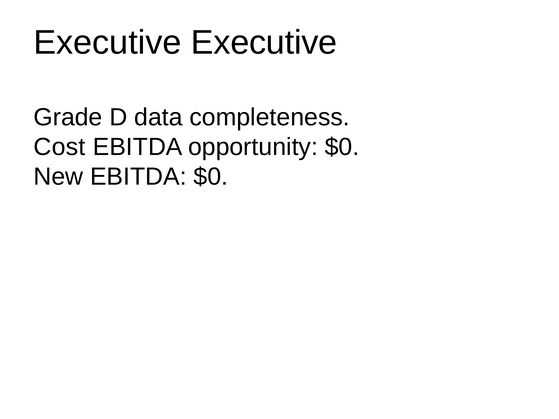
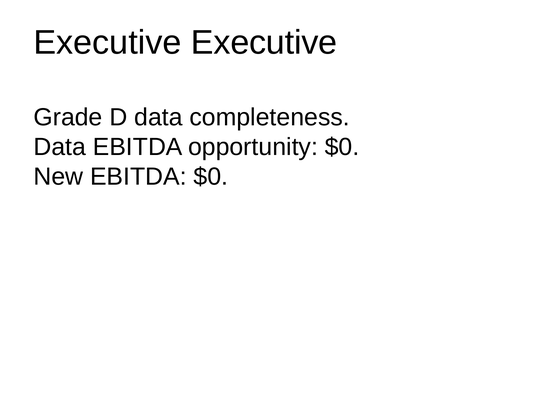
Cost: Cost -> Data (60, 147)
